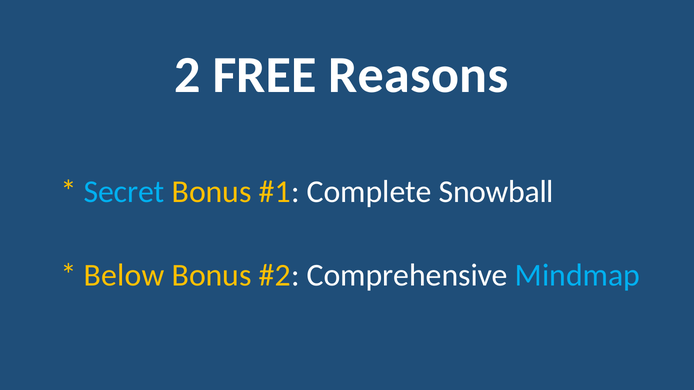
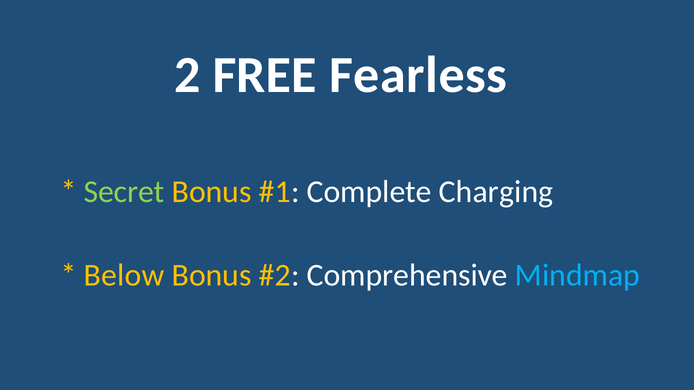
Reasons: Reasons -> Fearless (418, 75)
Secret colour: light blue -> light green (124, 192)
Snowball: Snowball -> Charging (496, 192)
